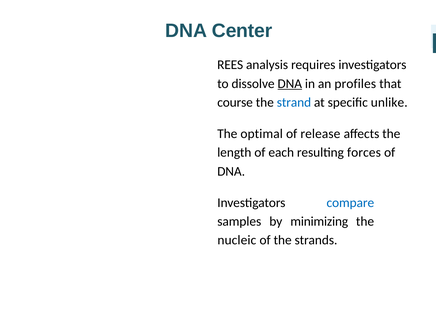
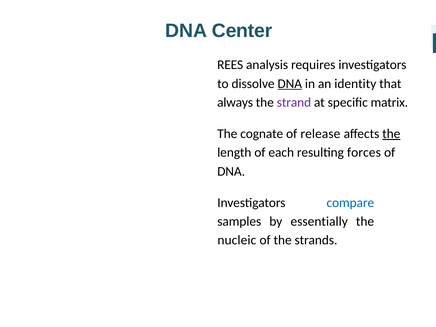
profiles: profiles -> identity (355, 84)
course: course -> always (235, 102)
strand colour: blue -> purple (294, 102)
unlike: unlike -> matrix (389, 102)
optimal: optimal -> cognate (262, 134)
the underline: none -> present (391, 134)
minimizing: minimizing -> essentially (319, 222)
